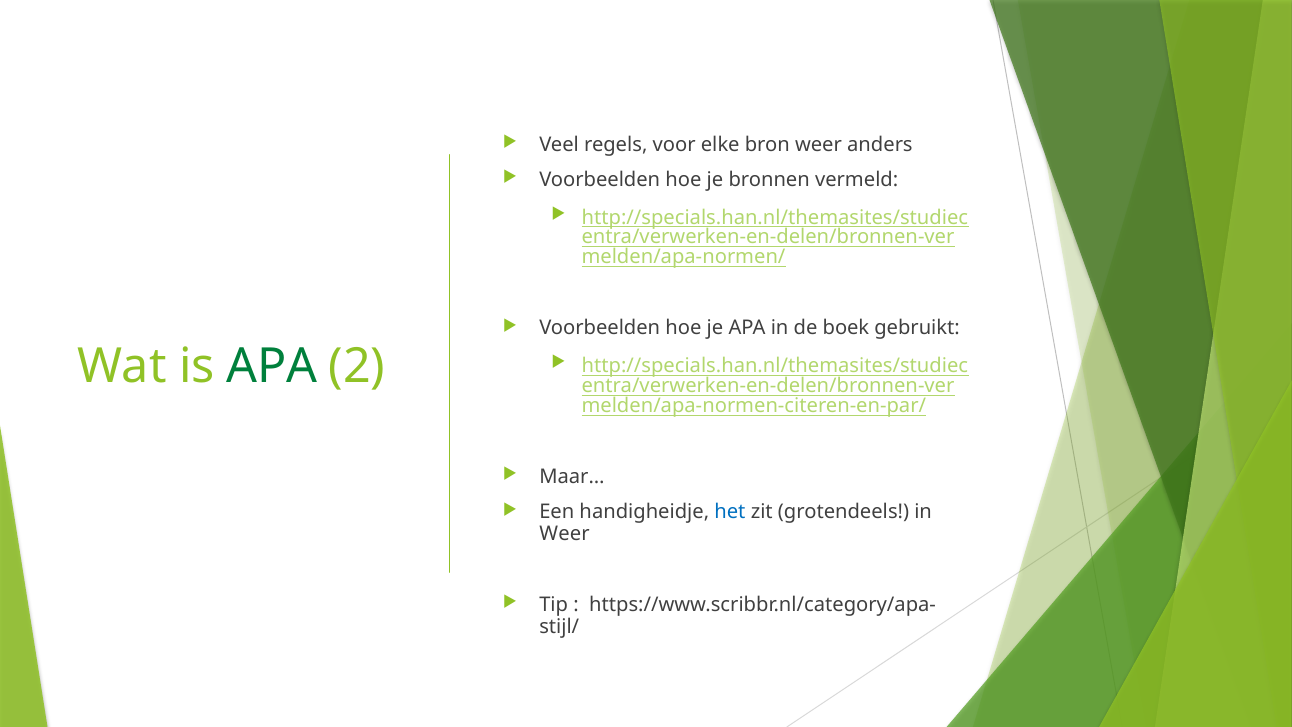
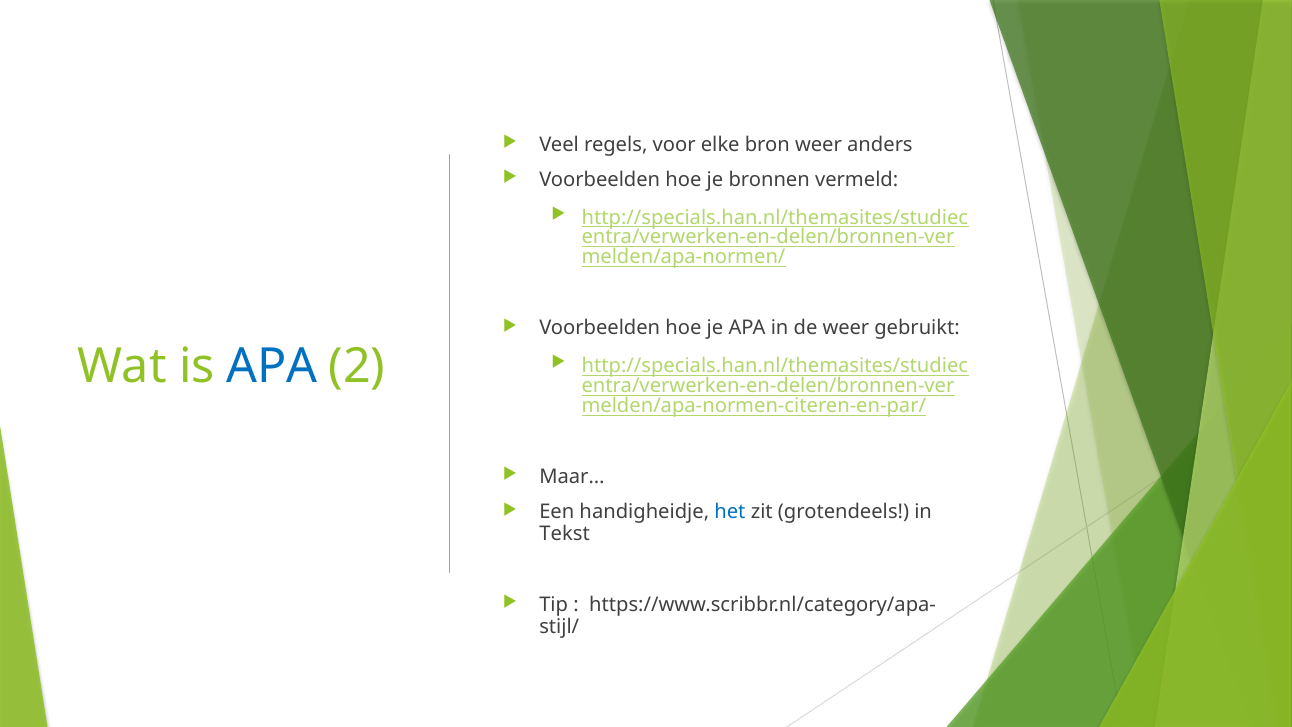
de boek: boek -> weer (846, 328)
APA colour: green -> blue (272, 367)
Weer: Weer -> Tekst (565, 534)
